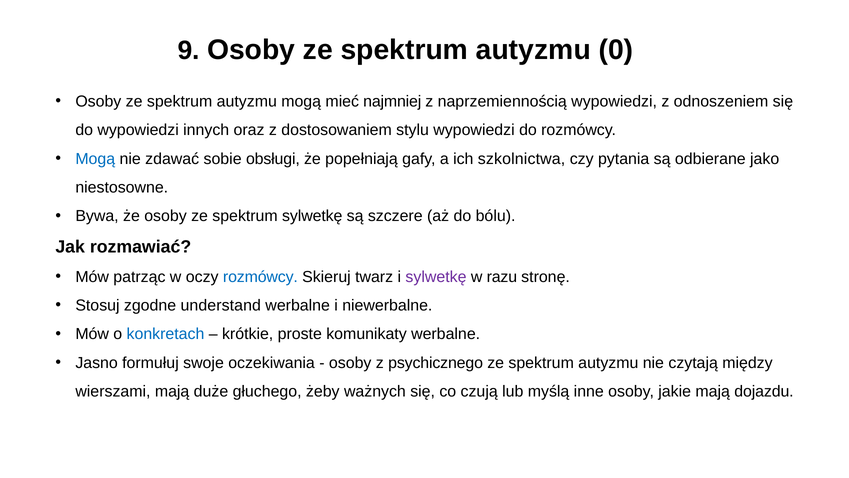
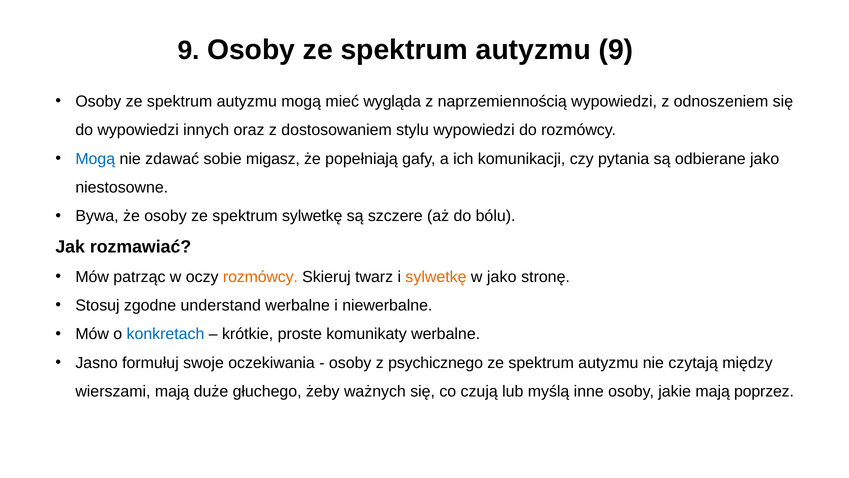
autyzmu 0: 0 -> 9 (616, 50)
najmniej: najmniej -> wygląda (392, 101)
obsługi: obsługi -> migasz (273, 159)
szkolnictwa: szkolnictwa -> komunikacji (522, 159)
rozmówcy colour: blue -> orange (260, 276)
sylwetkę colour: purple -> orange (436, 276)
w razu: razu -> jako (502, 276)
dojazdu: dojazdu -> poprzez (764, 391)
